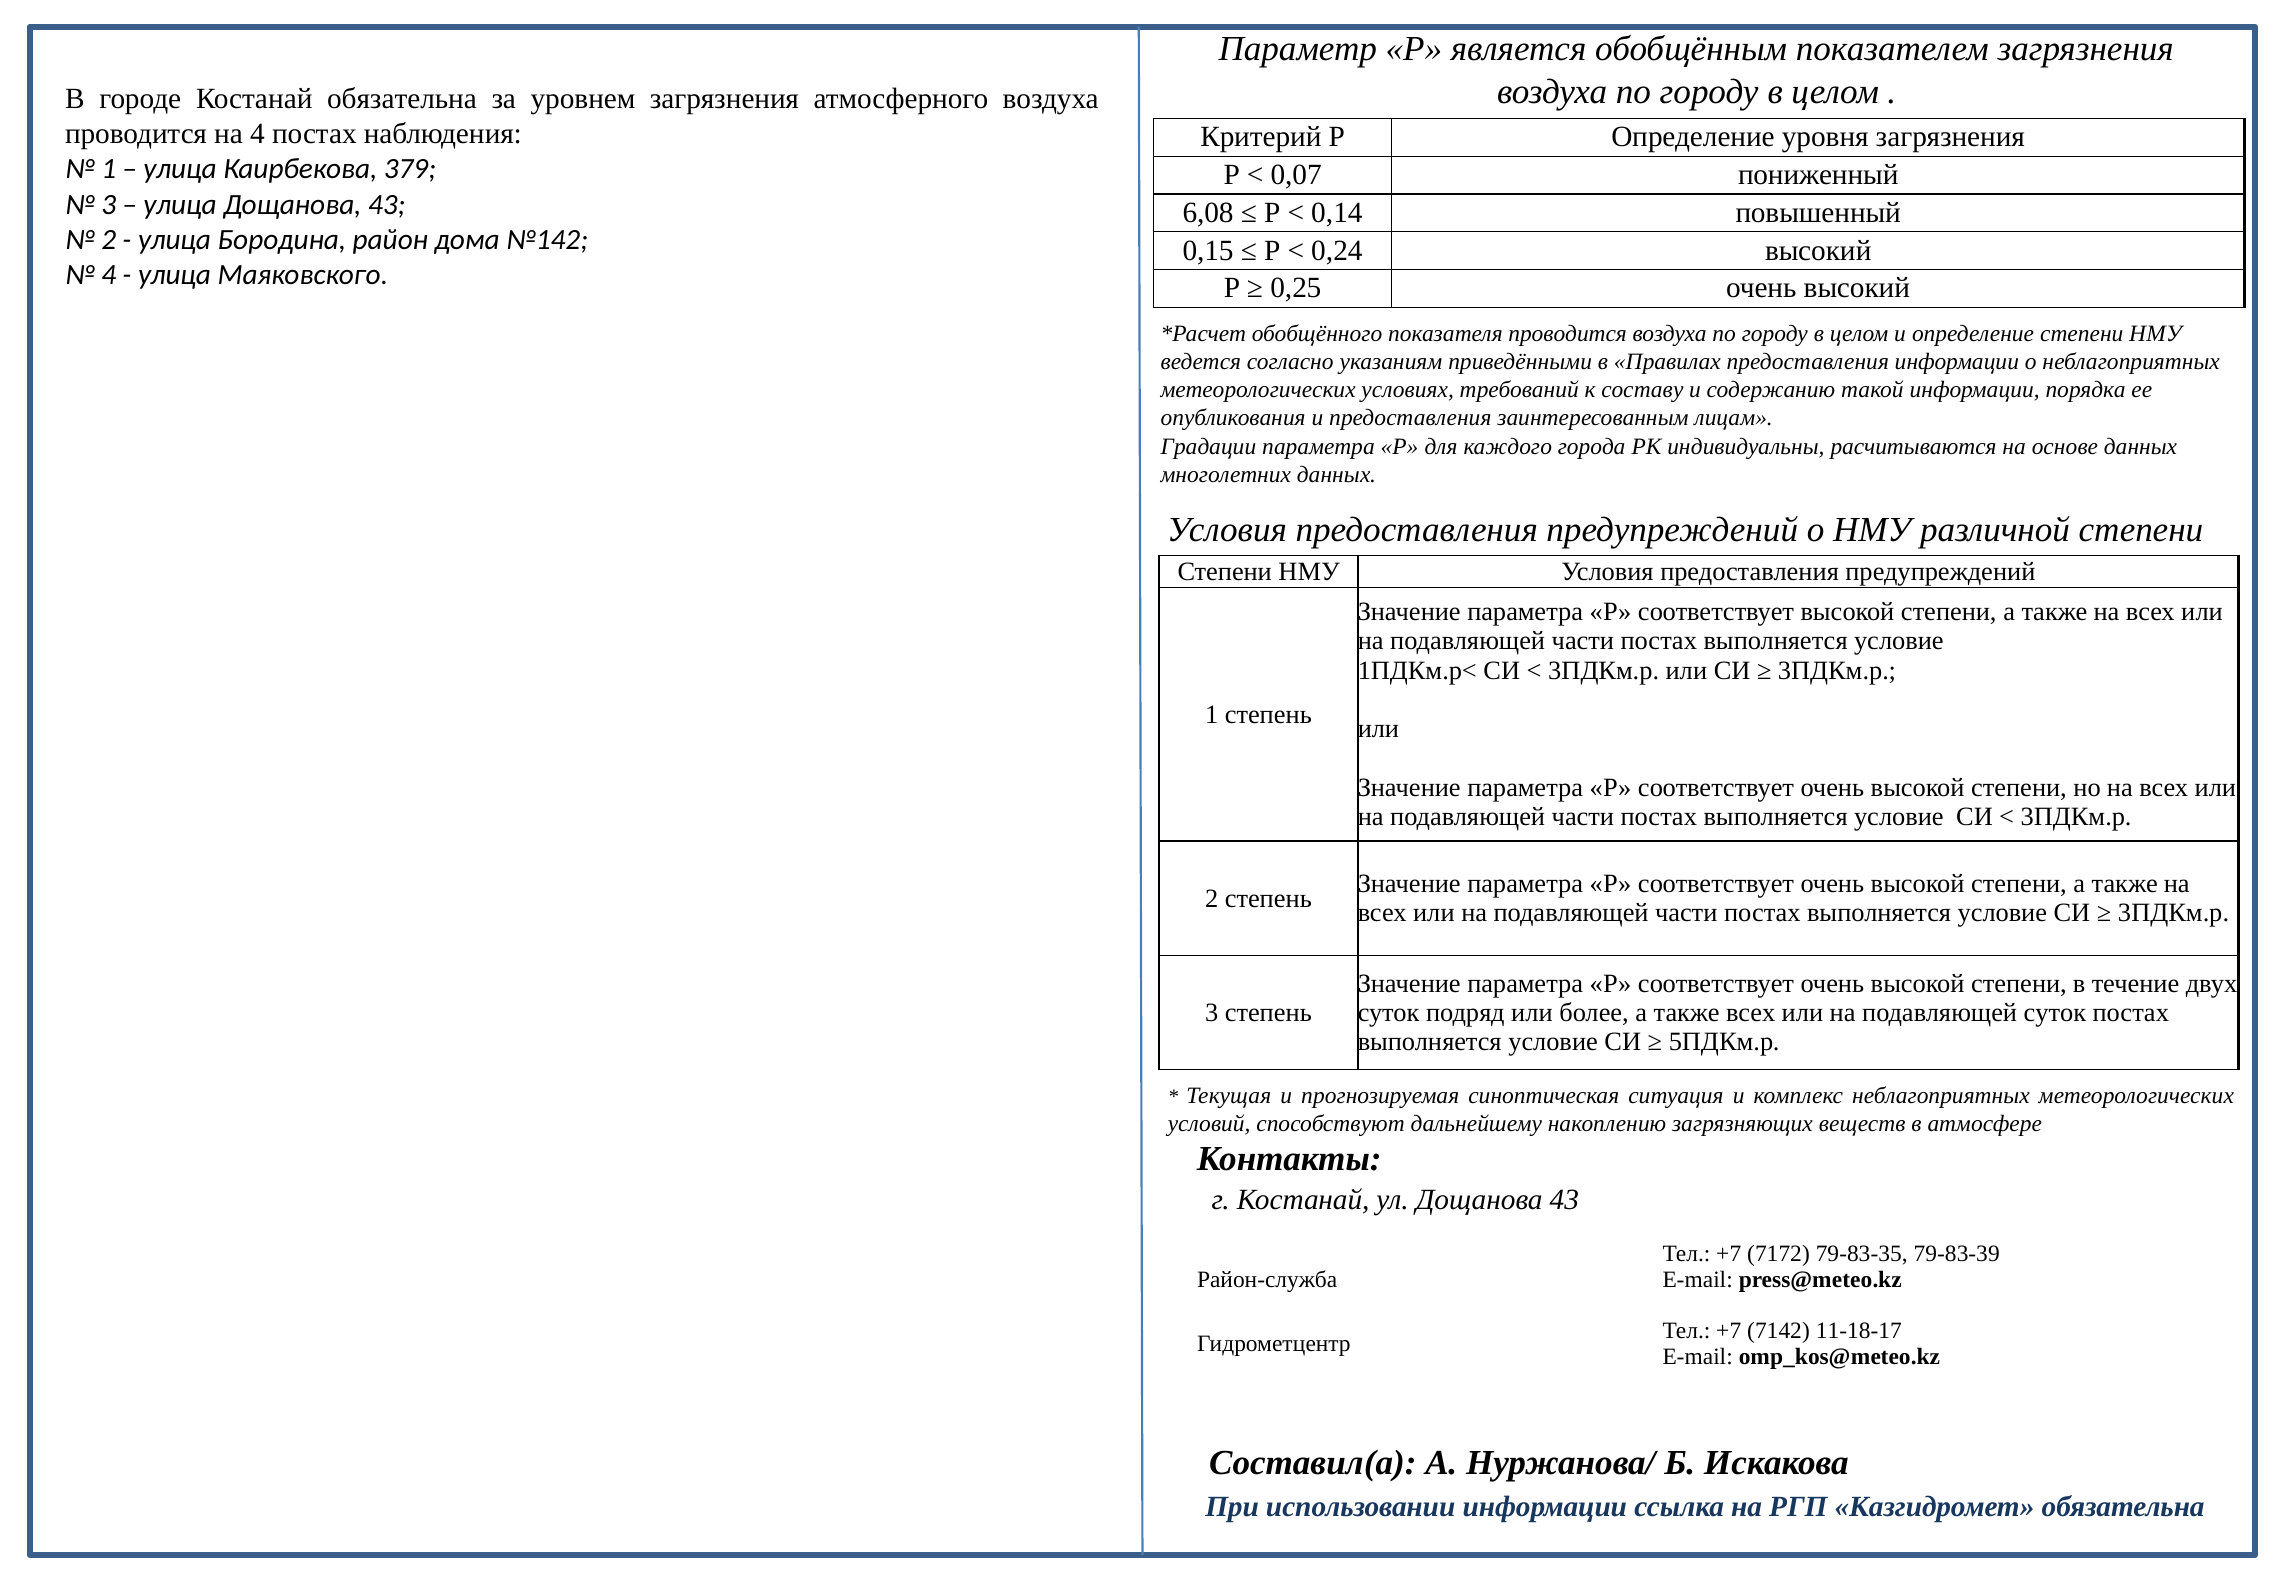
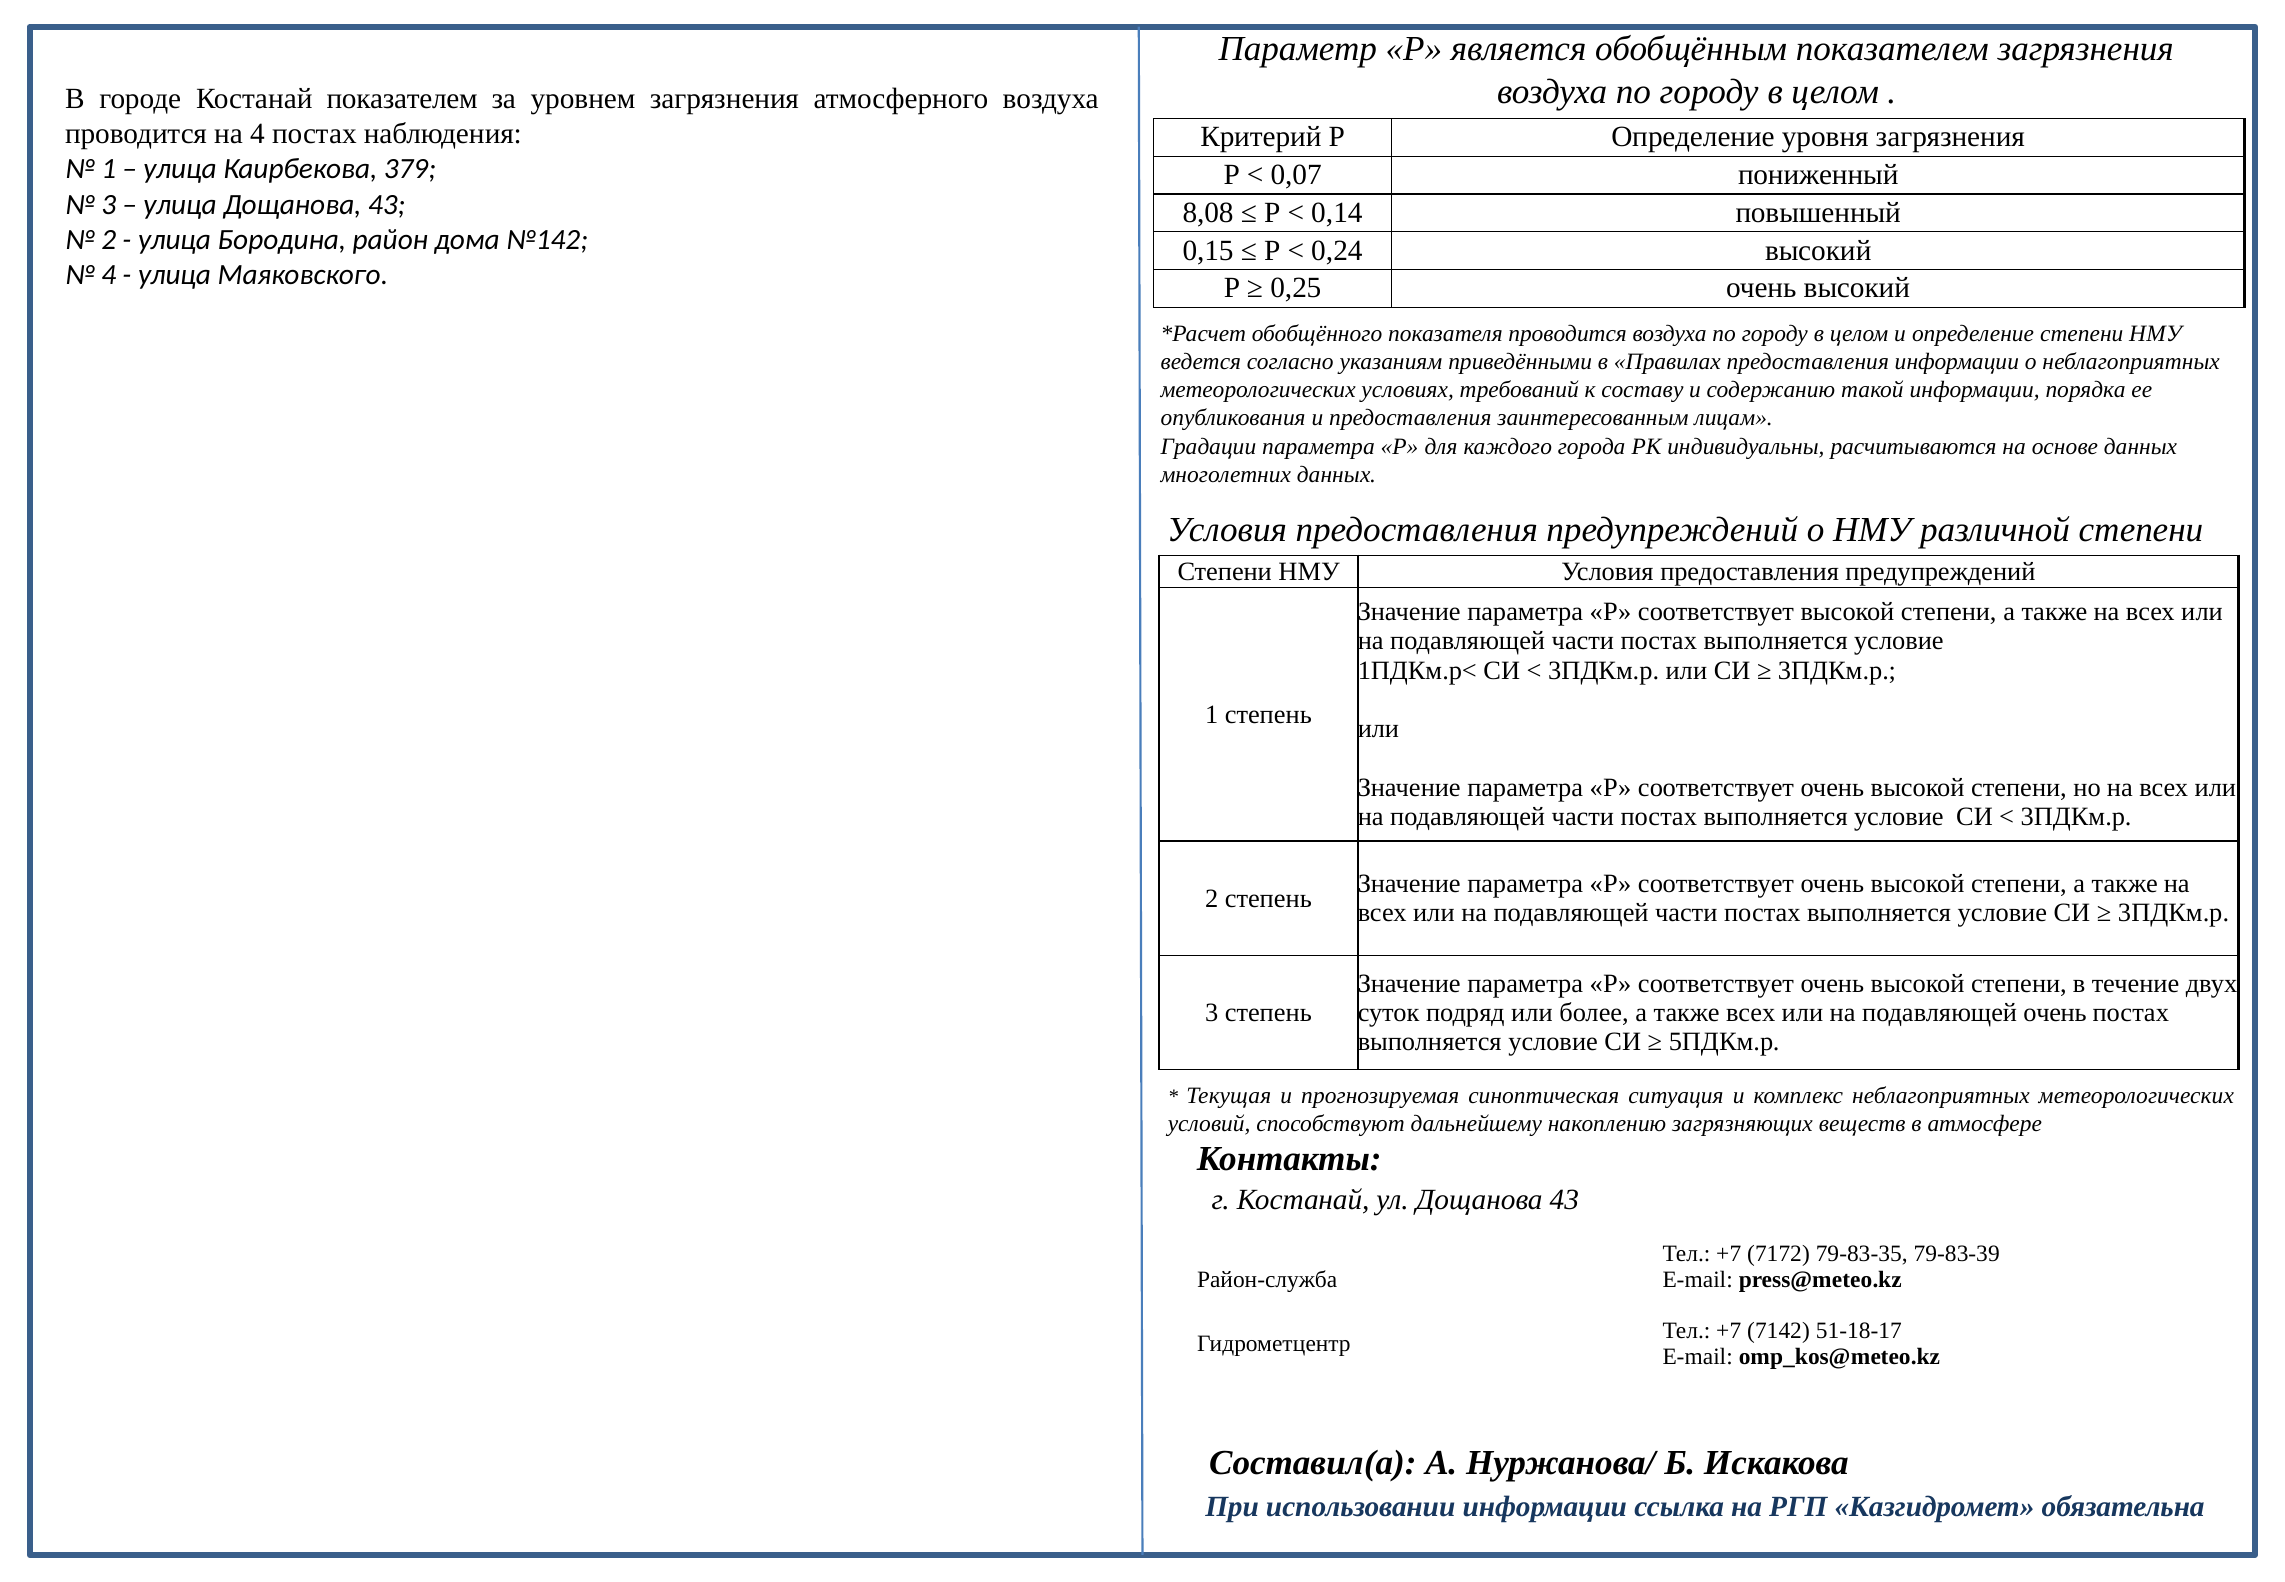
Костанай обязательна: обязательна -> показателем (402, 99)
6,08: 6,08 -> 8,08 (1208, 213)
подавляющей суток: суток -> очень (2055, 1013)
11-18-17: 11-18-17 -> 51-18-17 (1859, 1331)
